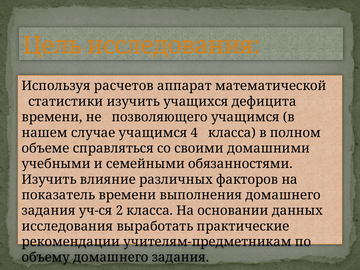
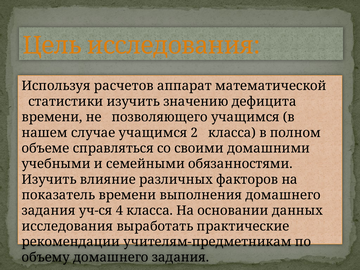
учащихся: учащихся -> значению (196, 102)
4: 4 -> 2 (194, 133)
2: 2 -> 4 (119, 211)
